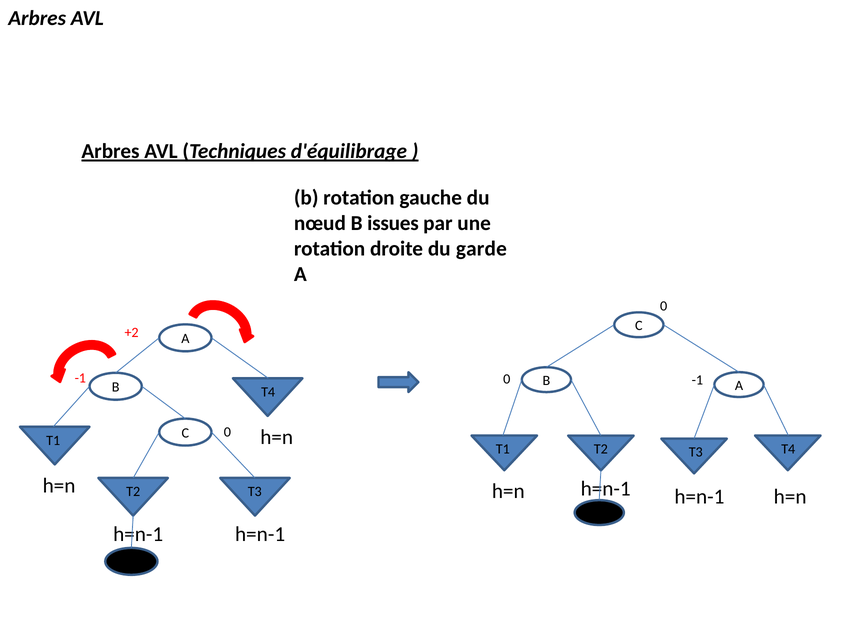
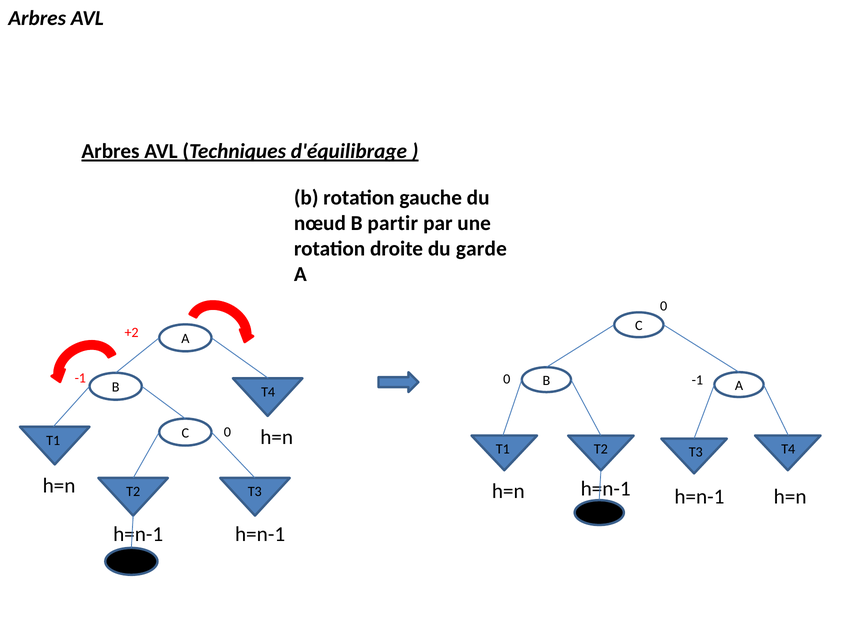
issues: issues -> partir (393, 223)
